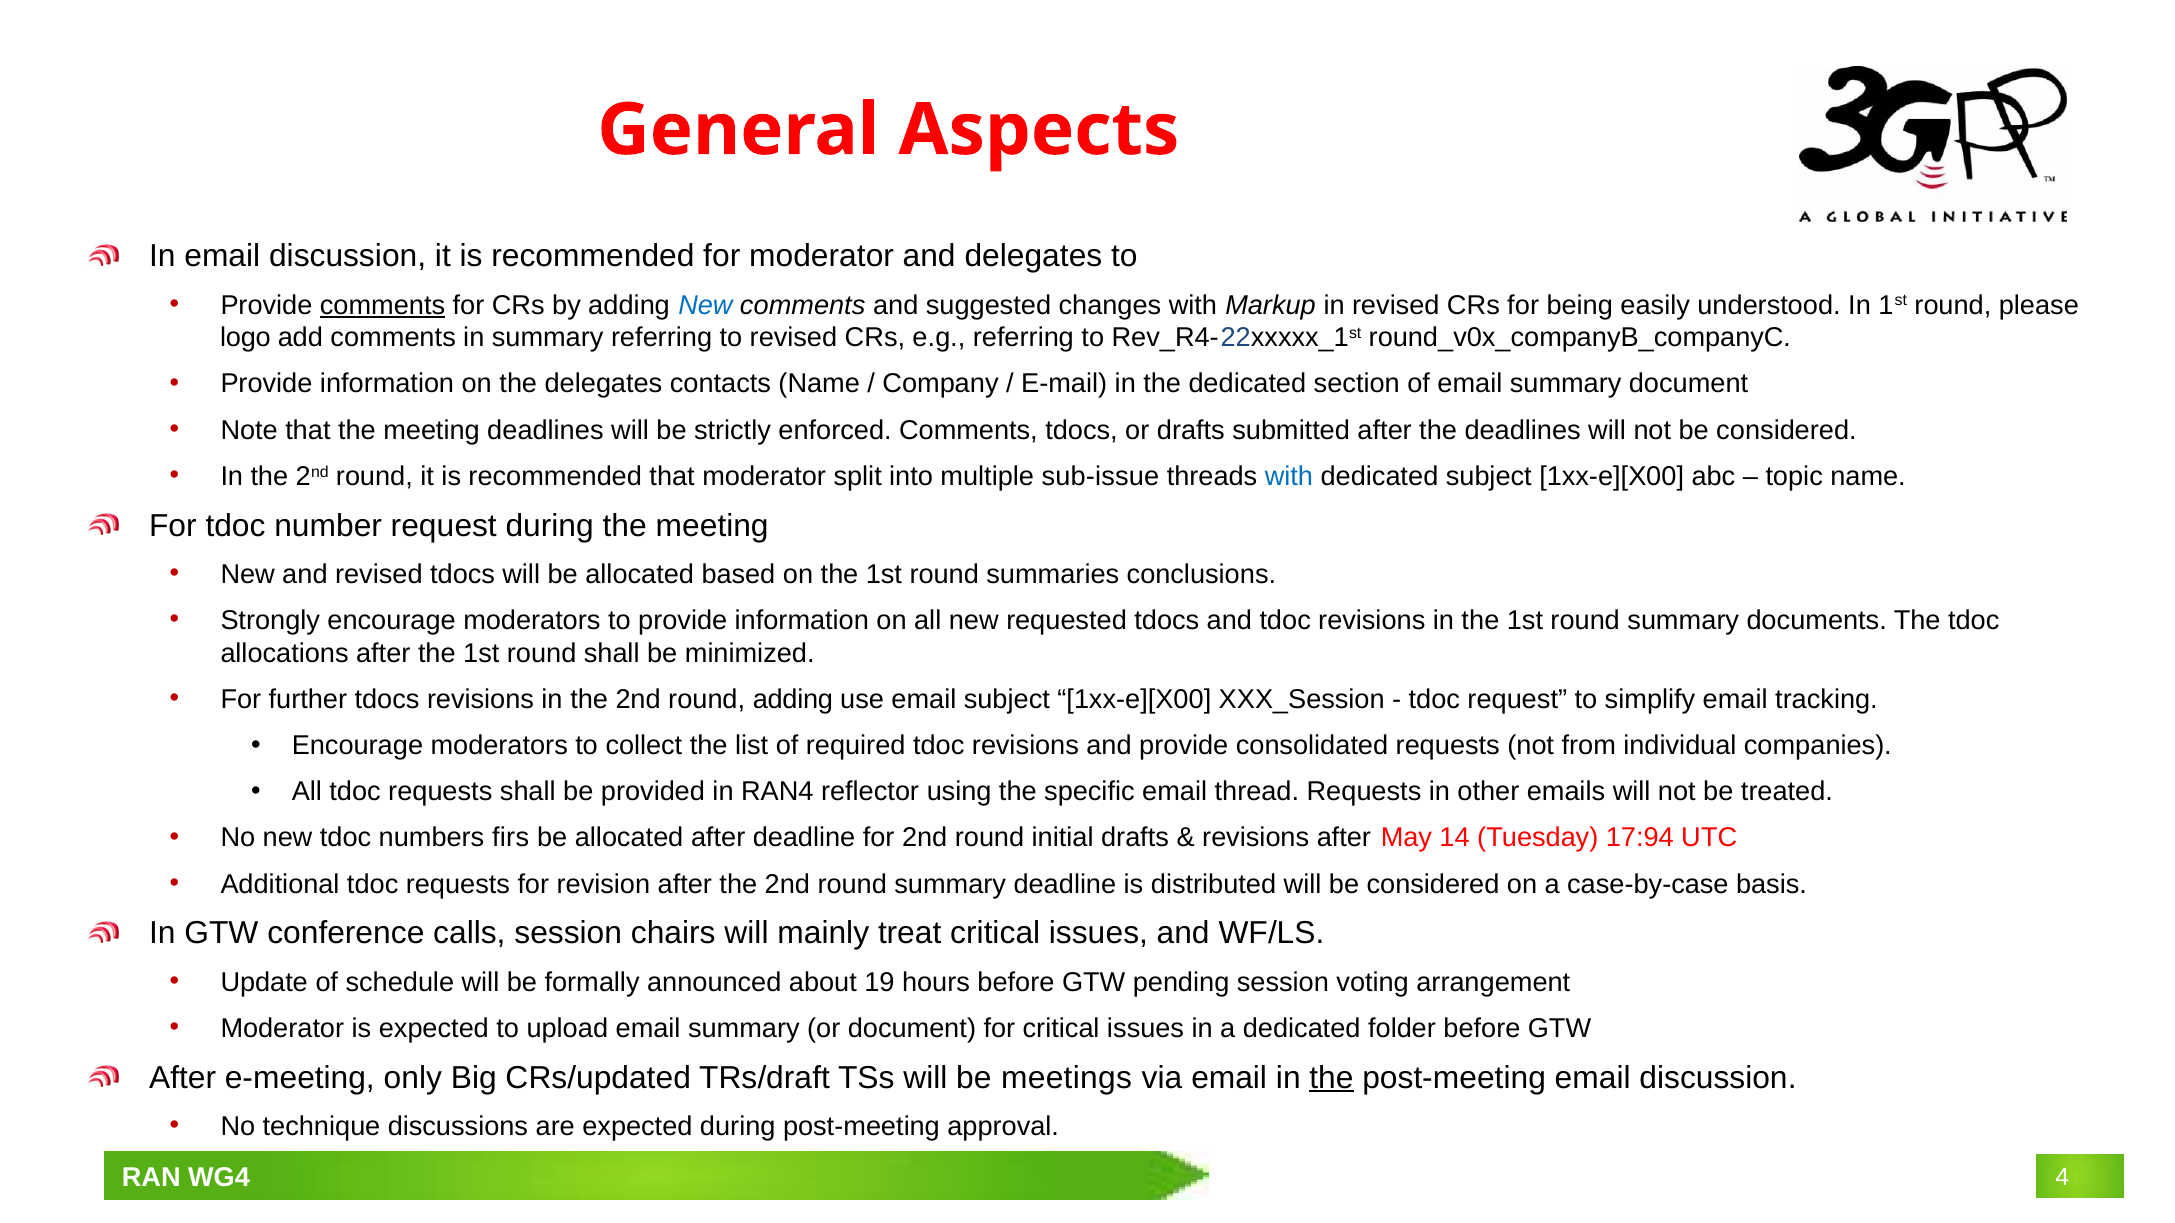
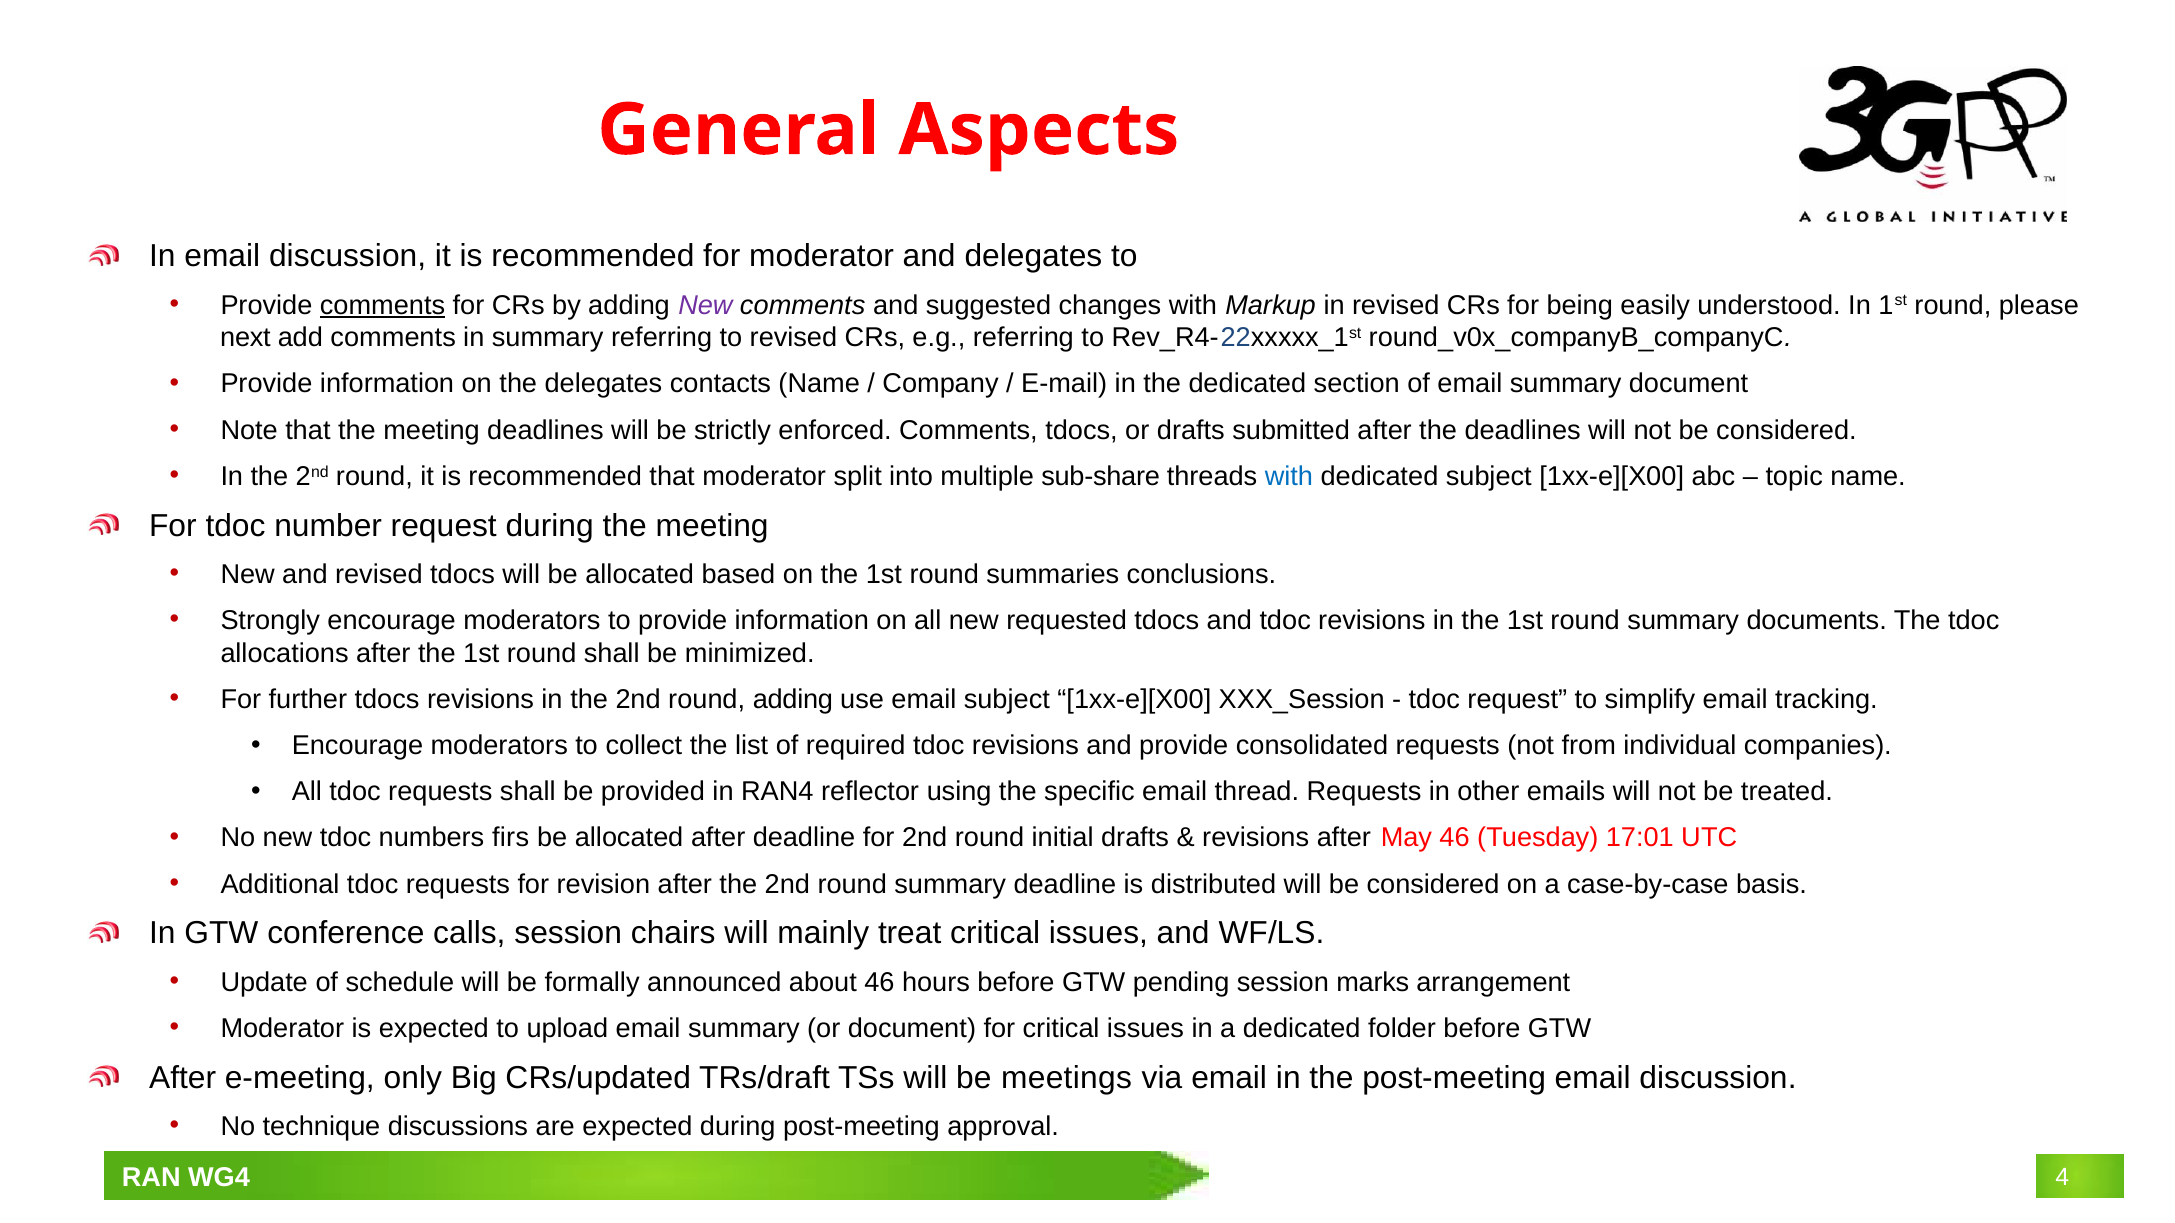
New colour: blue -> purple (705, 305)
logo: logo -> next (245, 338)
sub-issue: sub-issue -> sub-share (1101, 477)
May 14: 14 -> 46 (1455, 838)
17:94: 17:94 -> 17:01 (1640, 838)
about 19: 19 -> 46 (879, 982)
voting: voting -> marks (1373, 982)
the underline: present -> none (1331, 1078)
